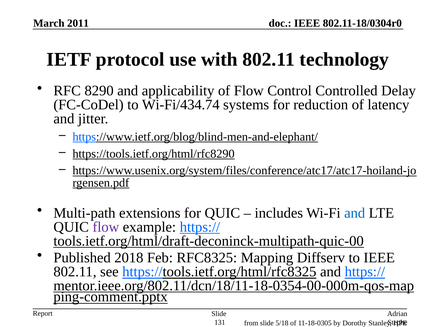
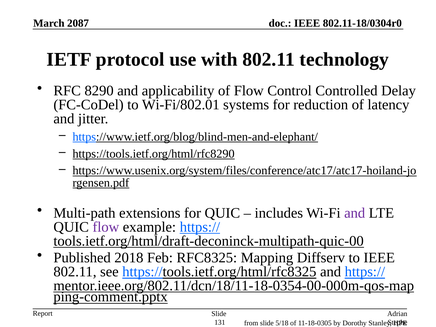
2011: 2011 -> 2087 (78, 23)
Wi-Fi/434.74: Wi-Fi/434.74 -> Wi-Fi/802.01 (181, 105)
and colour: blue -> purple (355, 213)
